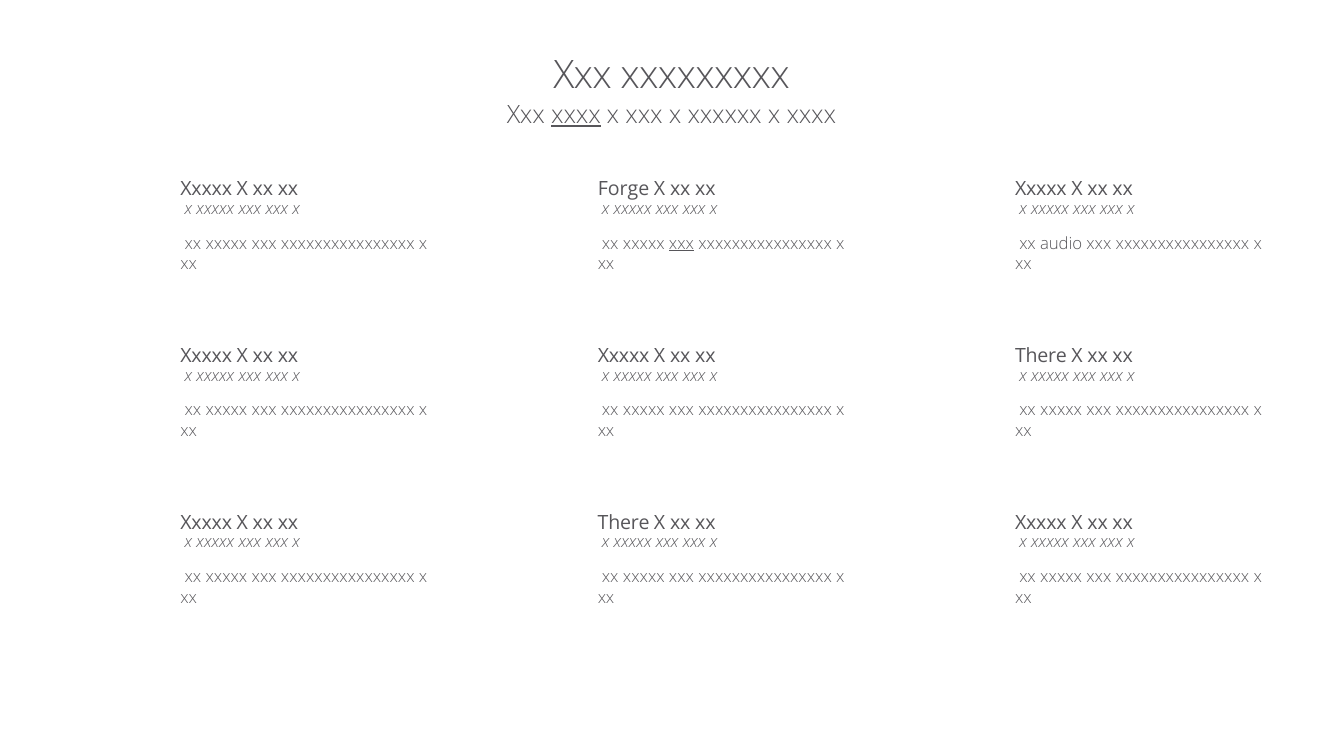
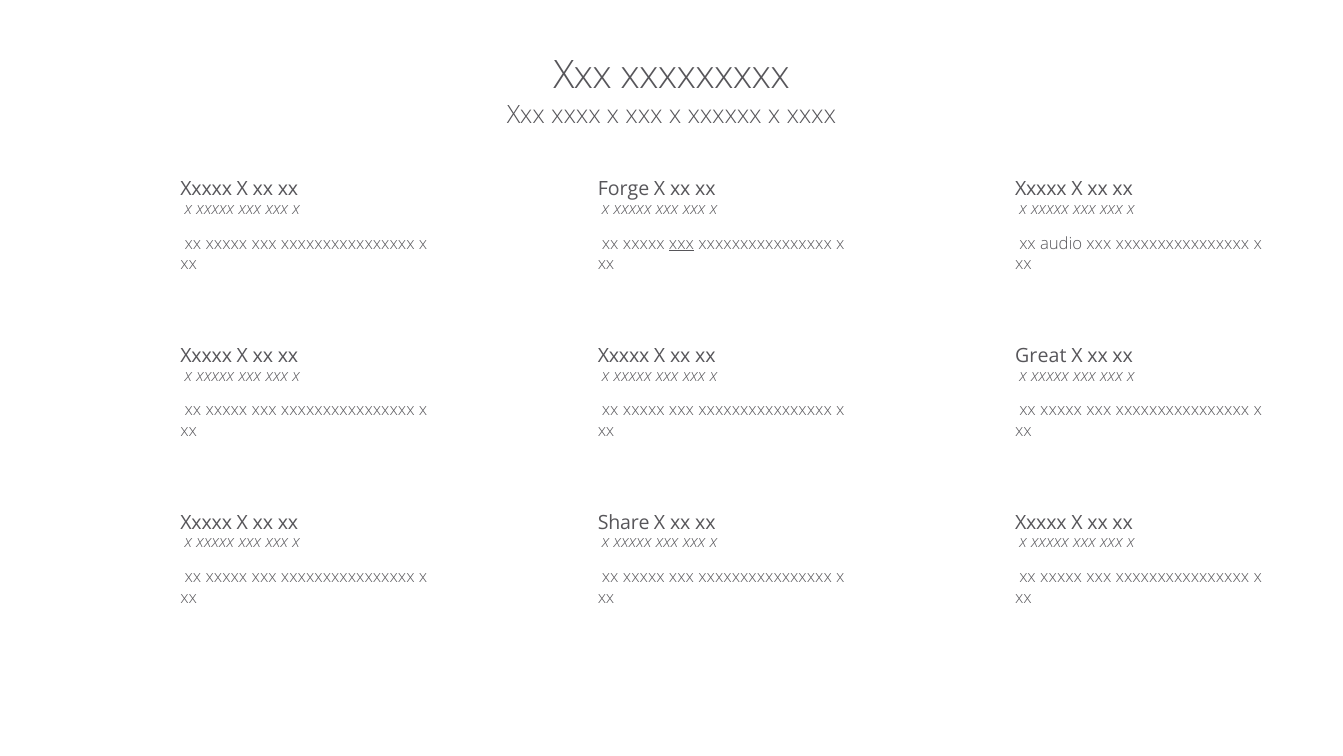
xxxx underline: present -> none (576, 115)
There: There -> Great (1041, 356)
There: There -> Share (624, 523)
